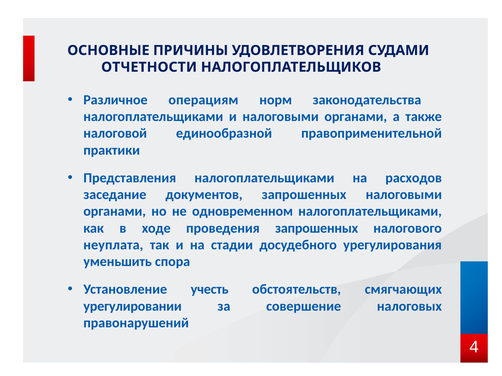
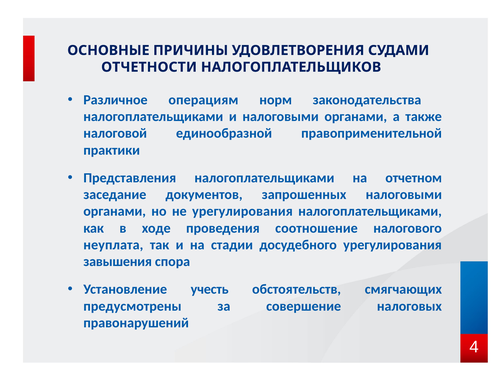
расходов: расходов -> отчетном (414, 178)
не одновременном: одновременном -> урегулирования (242, 212)
проведения запрошенных: запрошенных -> соотношение (316, 228)
уменьшить: уменьшить -> завышения (118, 262)
урегулировании: урегулировании -> предусмотрены (132, 307)
